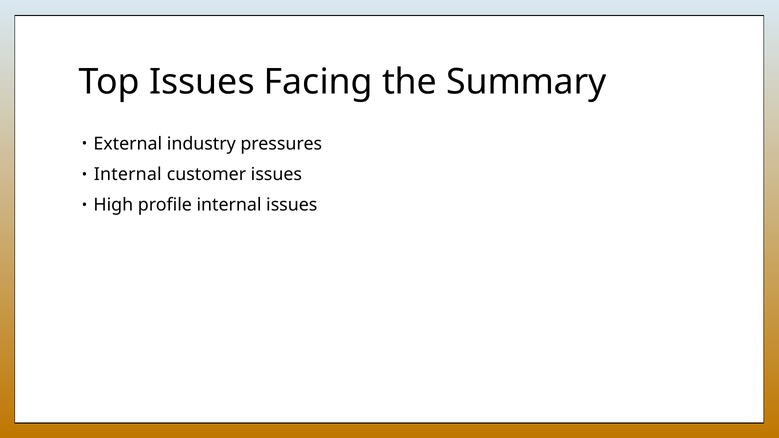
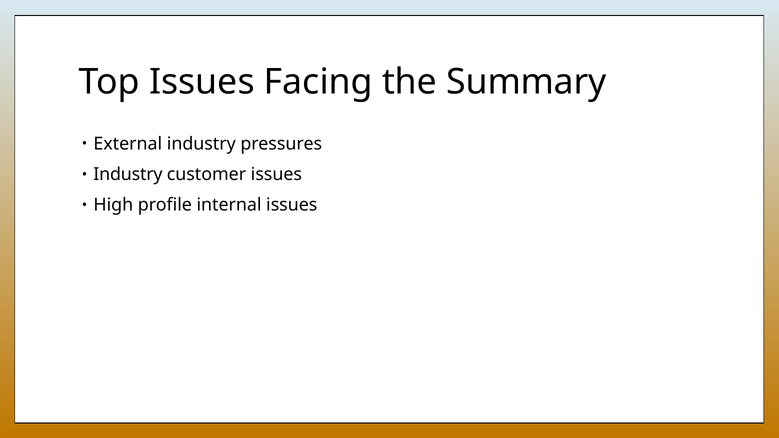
Internal: Internal -> Industry (128, 175)
